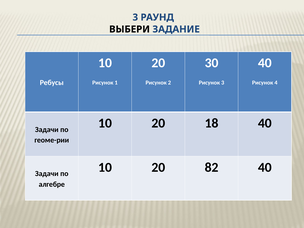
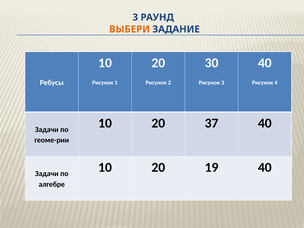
ВЫБЕРИ colour: black -> orange (130, 29)
18: 18 -> 37 (212, 123)
82: 82 -> 19 (212, 167)
